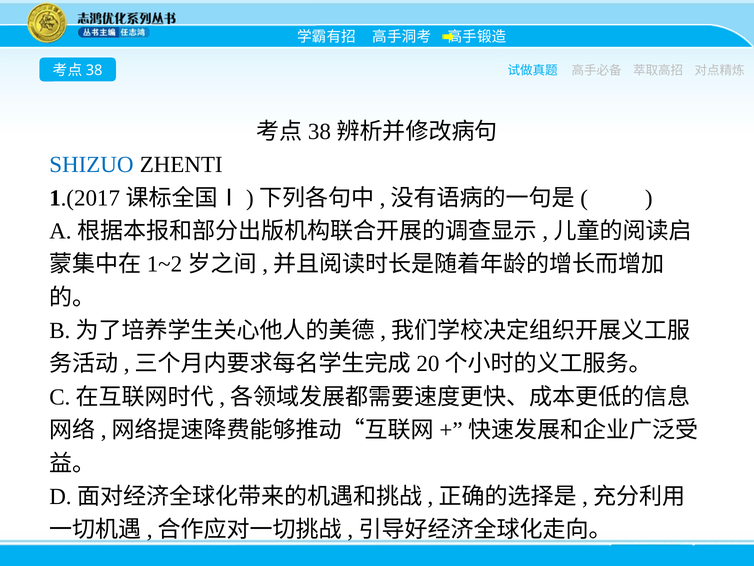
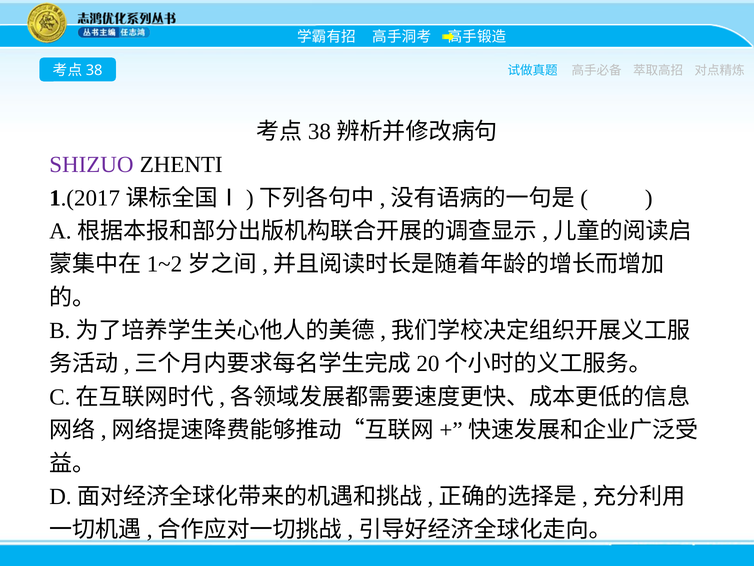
SHIZUO colour: blue -> purple (91, 165)
